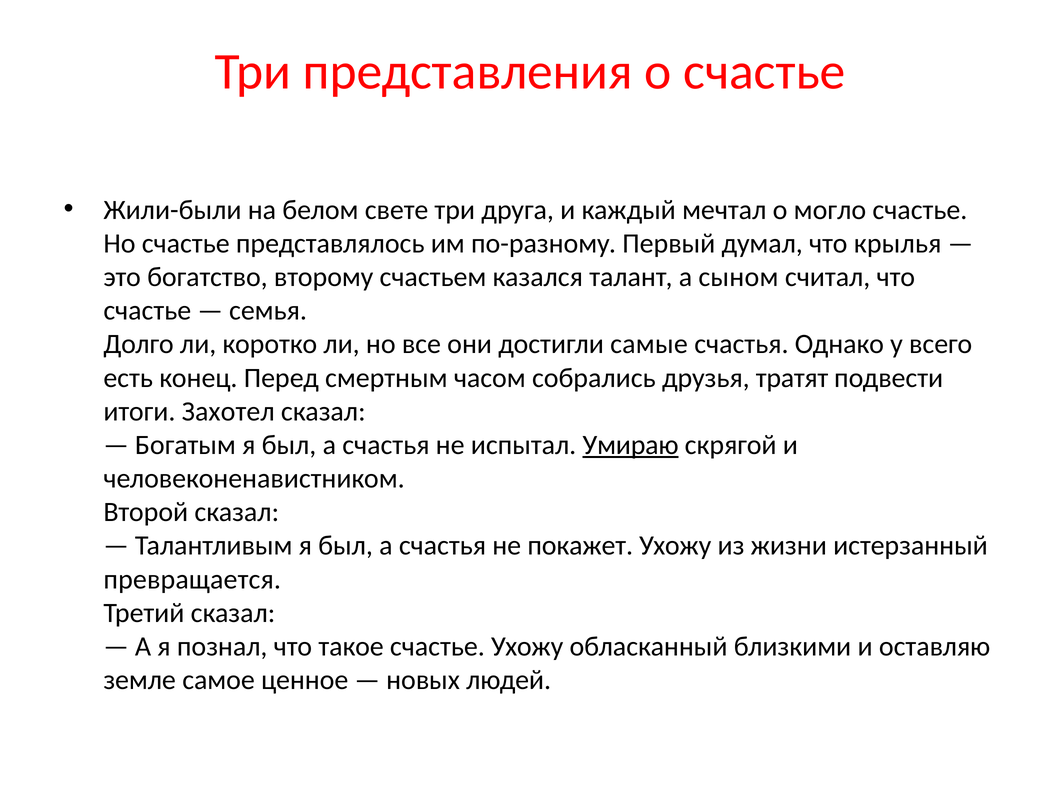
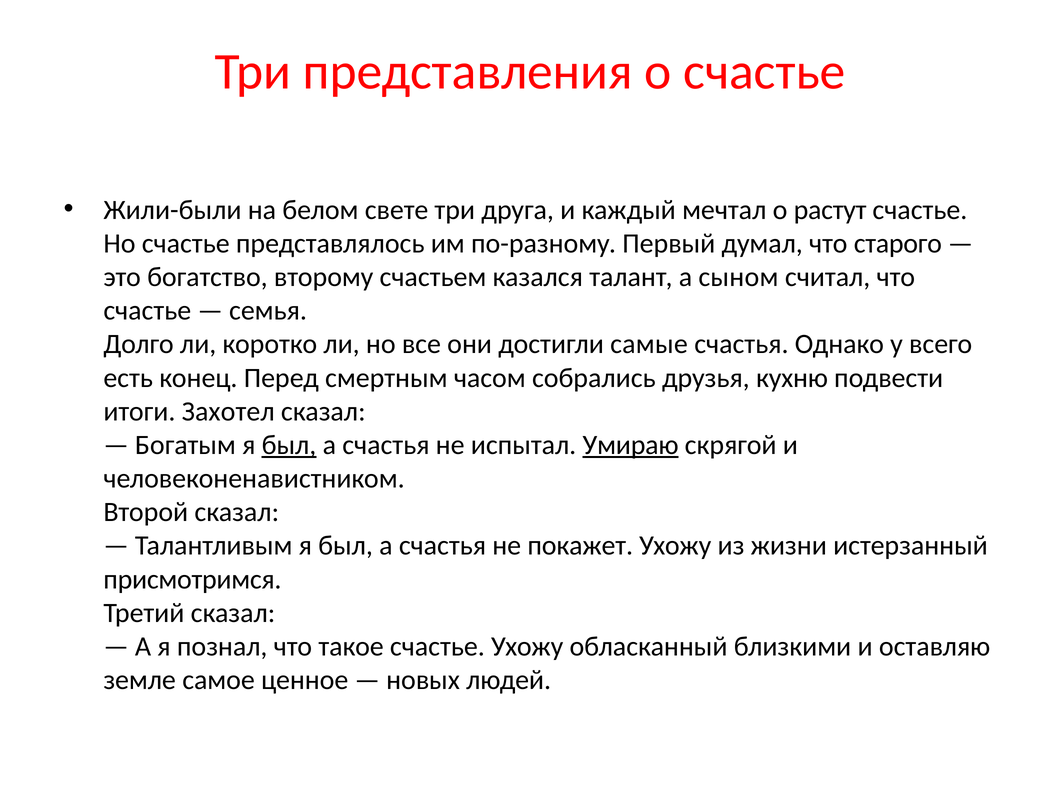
могло: могло -> растут (830, 210)
крылья: крылья -> старого (898, 243)
тратят: тратят -> кухню (792, 378)
был underline: none -> present (289, 445)
превращается: превращается -> присмотримся (192, 579)
